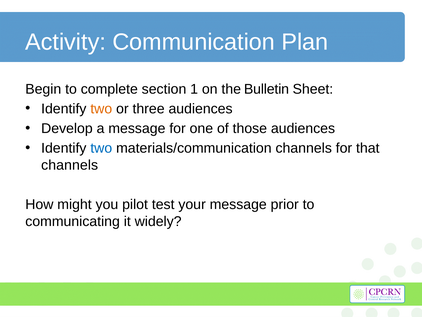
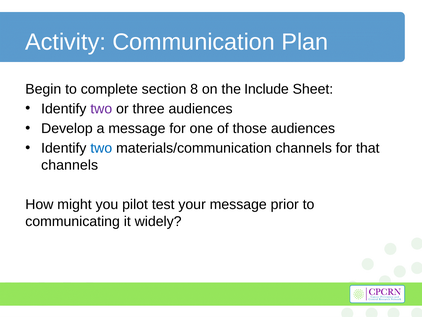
1: 1 -> 8 (194, 89)
Bulletin: Bulletin -> Include (266, 89)
two colour: orange -> purple (101, 109)
